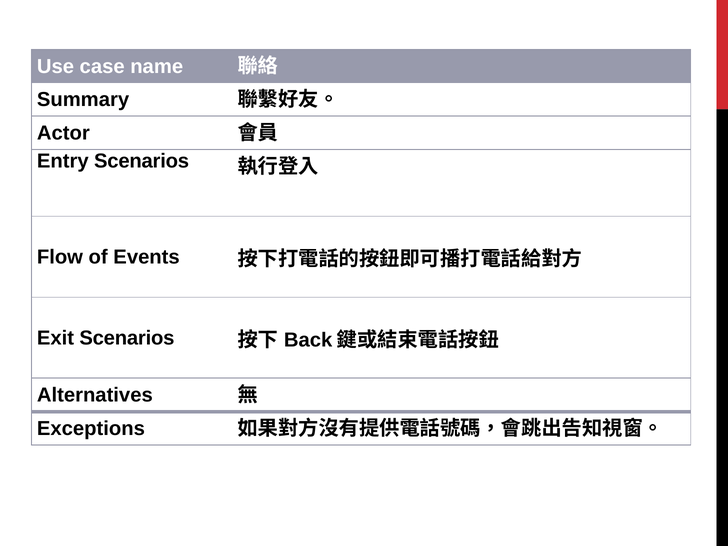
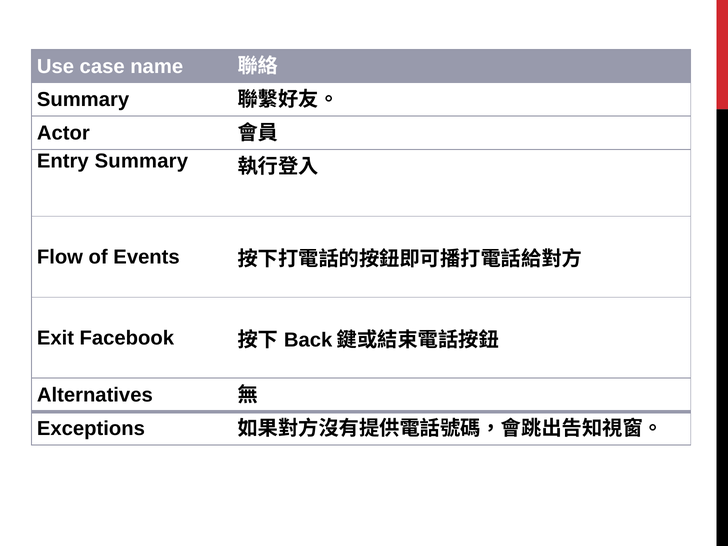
Entry Scenarios: Scenarios -> Summary (141, 161)
Exit Scenarios: Scenarios -> Facebook (127, 338)
